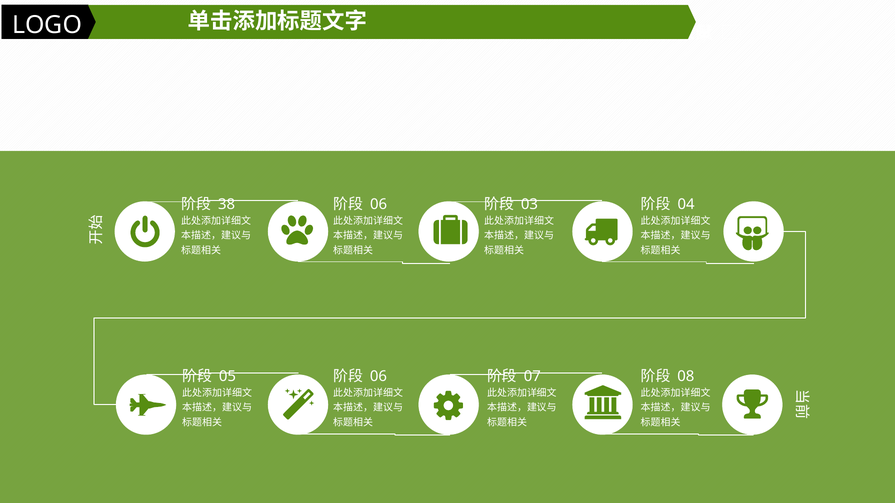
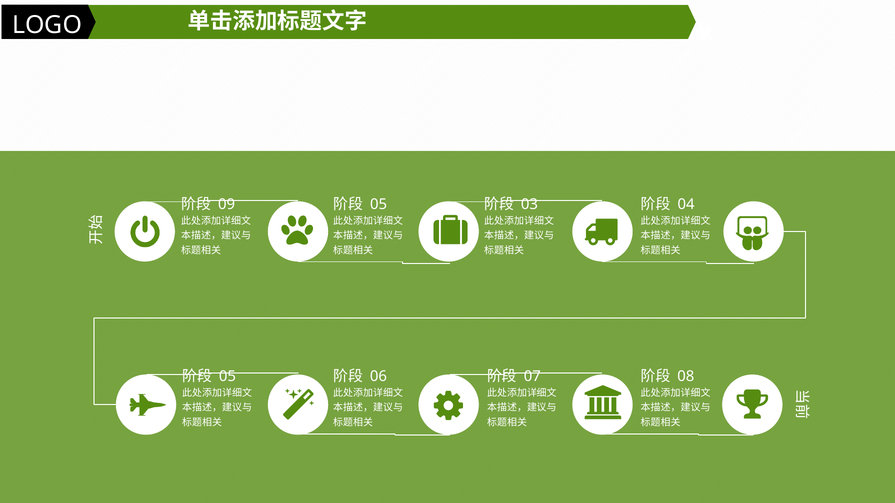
38: 38 -> 09 (227, 205)
06: 06 -> 05 (379, 205)
